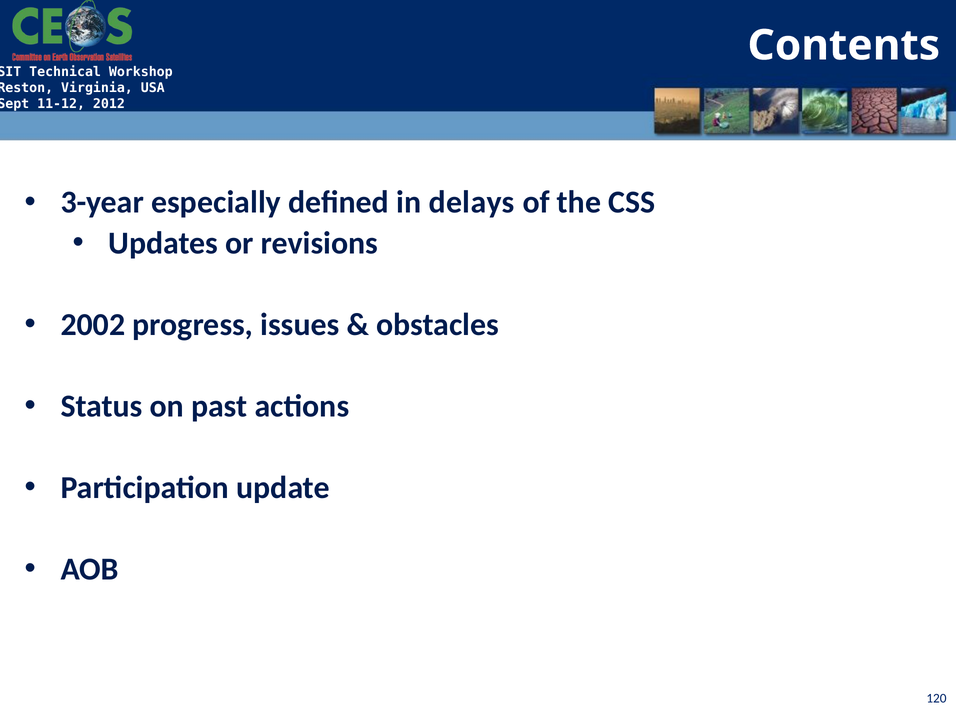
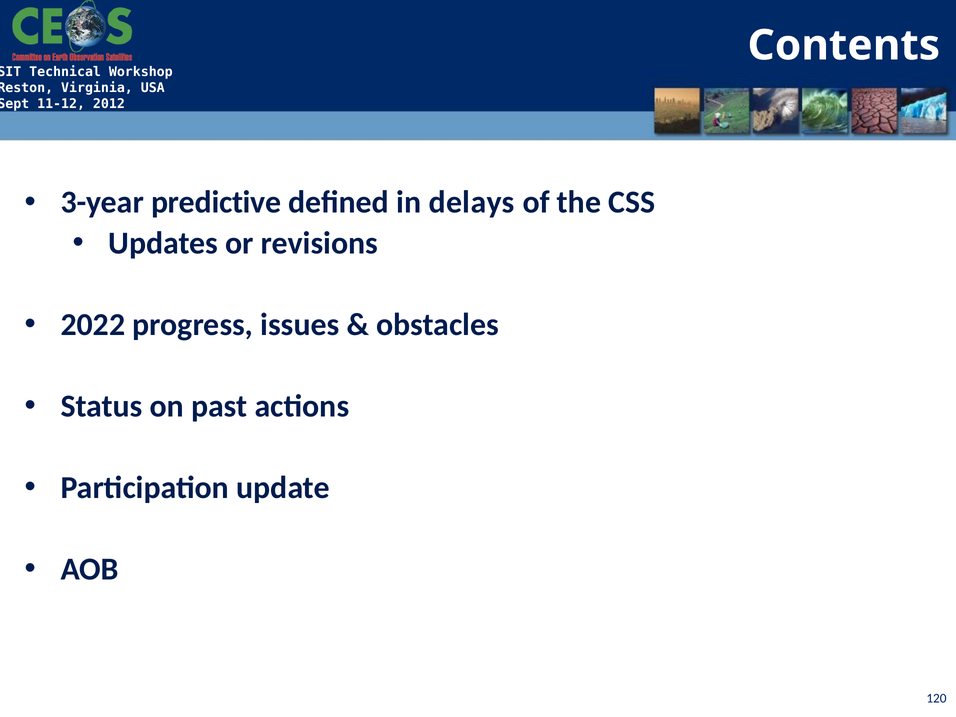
especially: especially -> predictive (216, 202)
2002: 2002 -> 2022 (93, 325)
